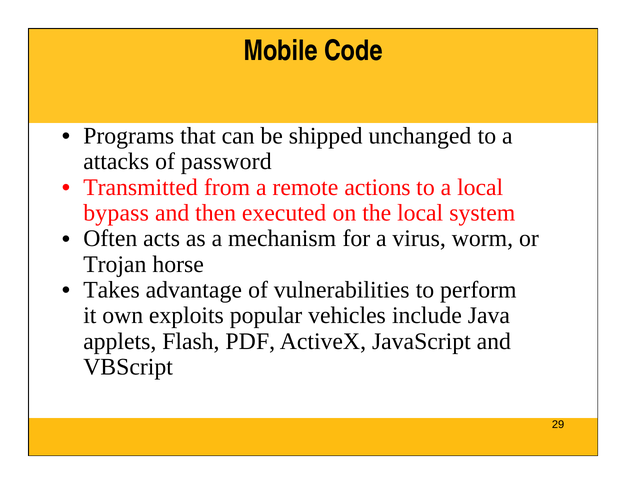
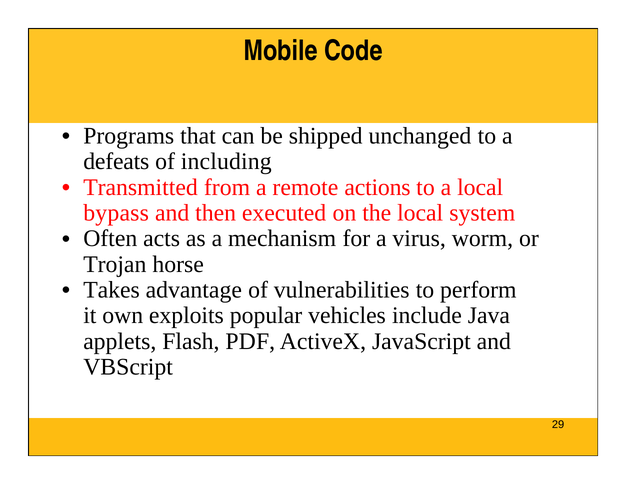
attacks: attacks -> defeats (116, 161)
password: password -> including (226, 161)
